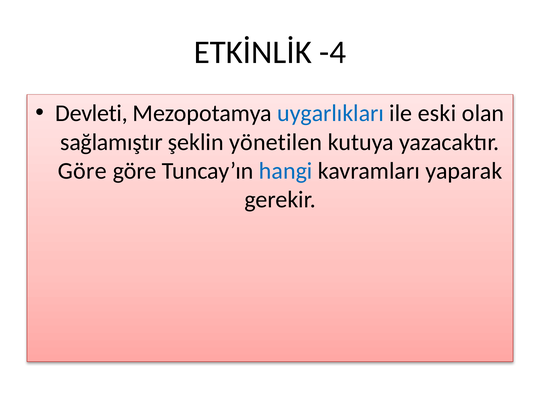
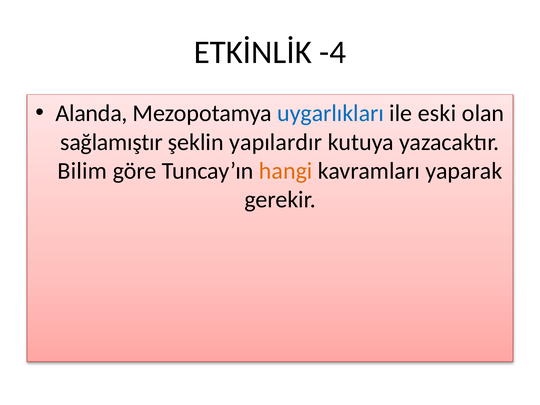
Devleti: Devleti -> Alanda (92, 113)
yönetilen: yönetilen -> yapılardır (276, 142)
Göre: Göre -> Bilim (82, 171)
hangi colour: blue -> orange (286, 171)
